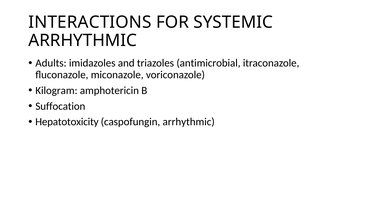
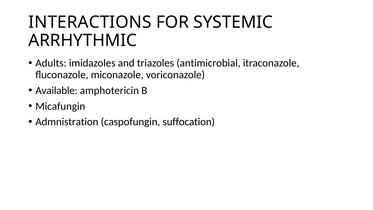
Kilogram: Kilogram -> Available (57, 90)
Suffocation: Suffocation -> Micafungin (60, 106)
Hepatotoxicity: Hepatotoxicity -> Admnistration (67, 122)
caspofungin arrhythmic: arrhythmic -> suffocation (189, 122)
